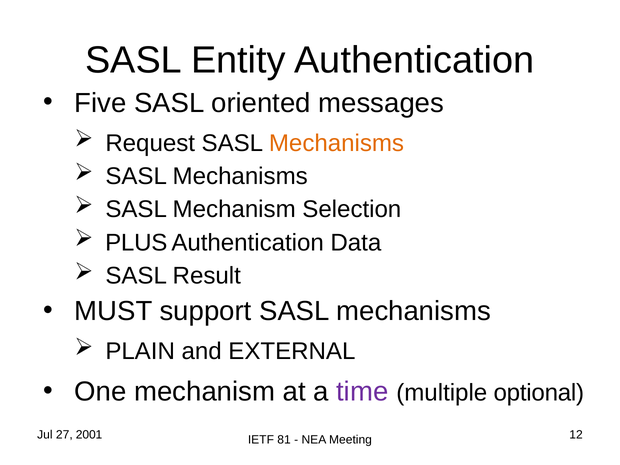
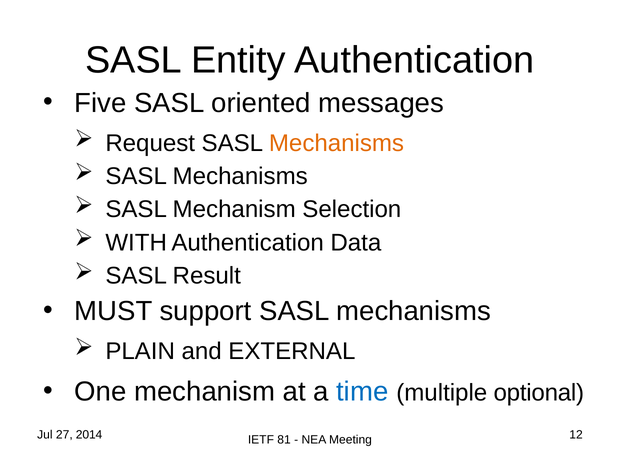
PLUS: PLUS -> WITH (136, 243)
time colour: purple -> blue (362, 392)
2001: 2001 -> 2014 (89, 435)
